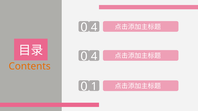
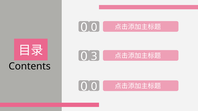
4: 4 -> 0 (94, 27)
4: 4 -> 3 (94, 56)
Contents colour: orange -> black (30, 66)
1: 1 -> 0 (94, 87)
